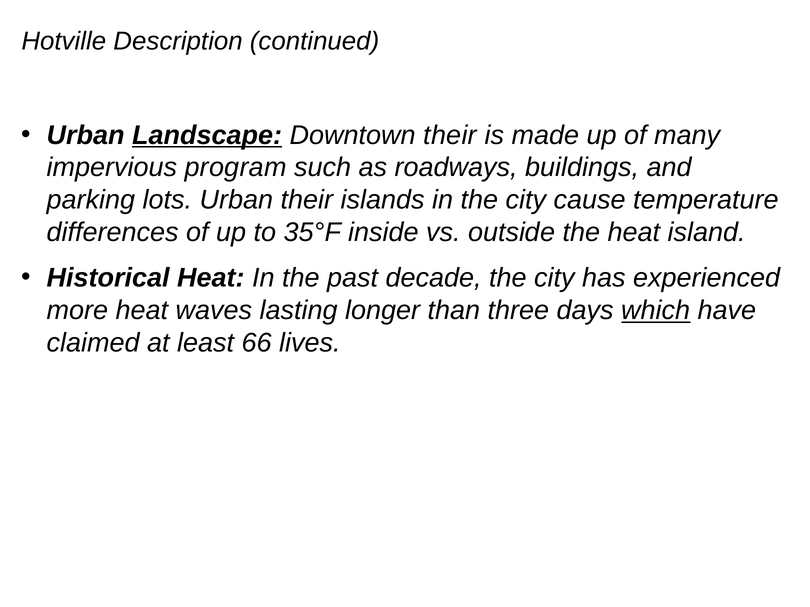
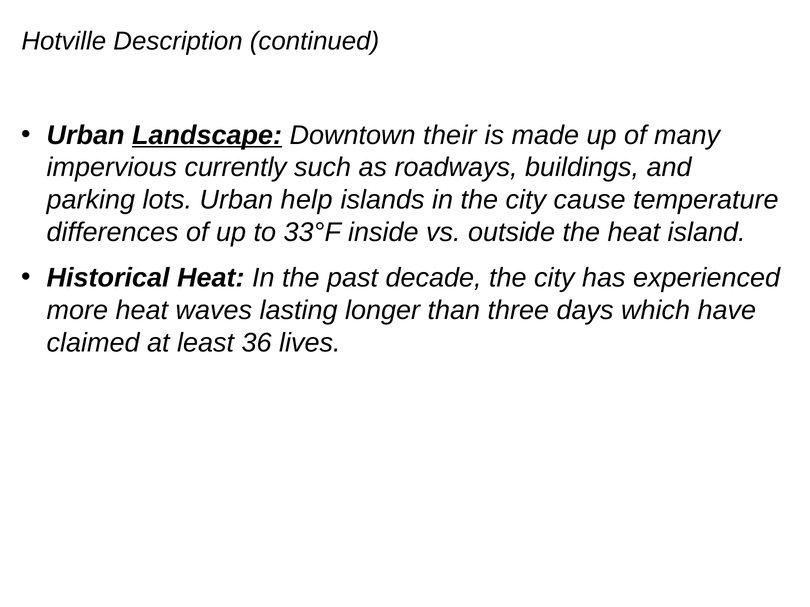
program: program -> currently (236, 168)
Urban their: their -> help (307, 200)
35°F: 35°F -> 33°F (312, 232)
which underline: present -> none (656, 311)
66: 66 -> 36 (257, 343)
